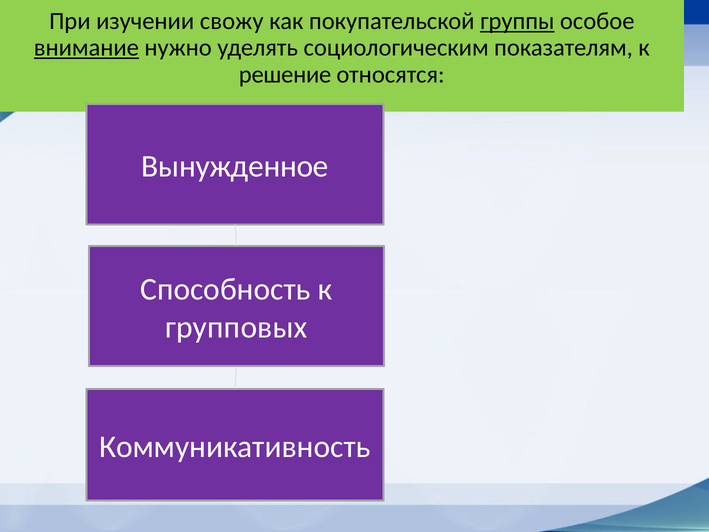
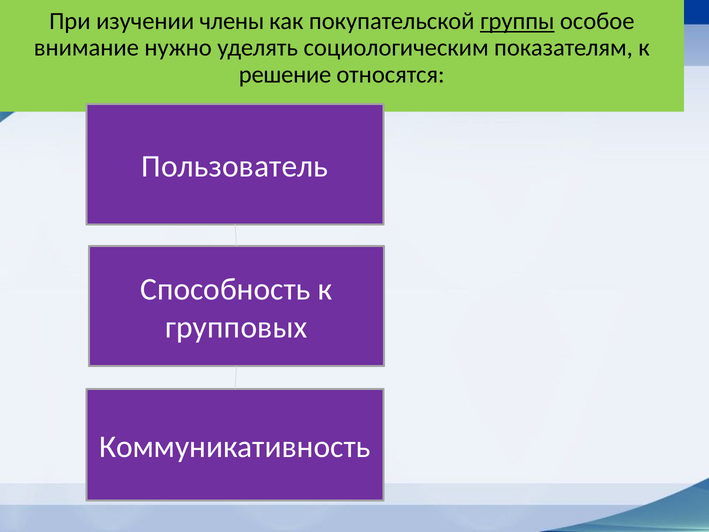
свожу: свожу -> члены (232, 21)
внимание underline: present -> none (86, 48)
Вынужденное: Вынужденное -> Пользователь (235, 166)
